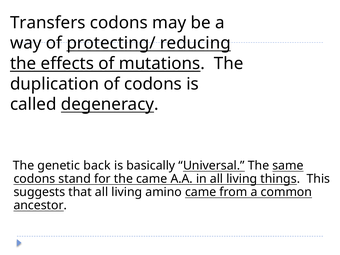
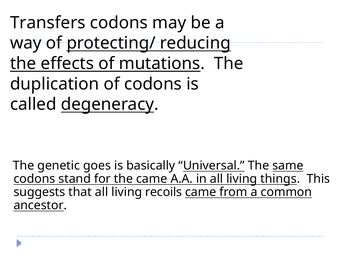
back: back -> goes (97, 166)
amino: amino -> recoils (164, 192)
